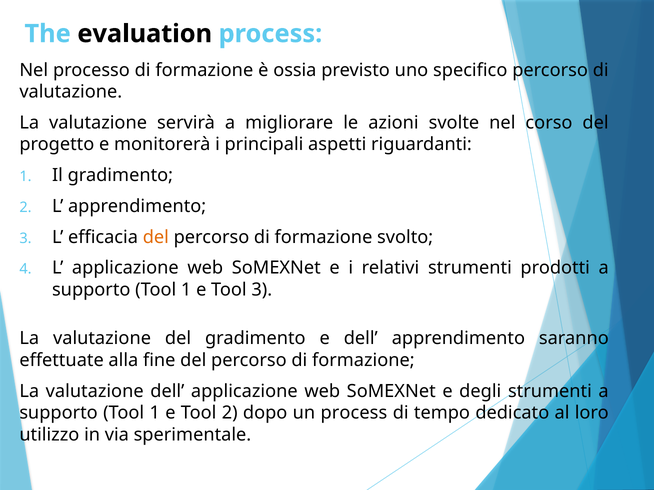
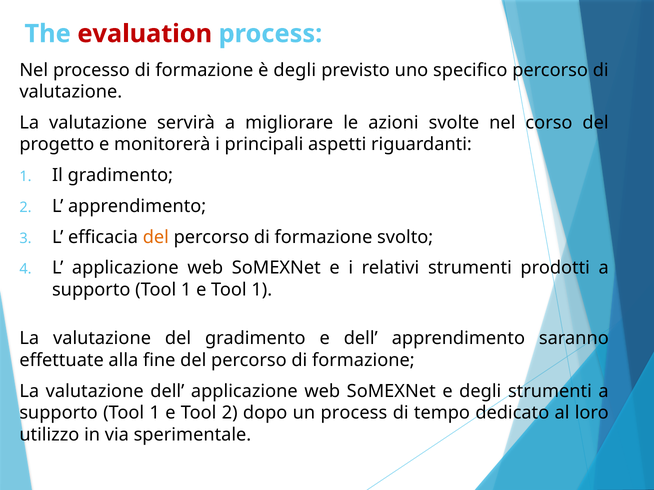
evaluation colour: black -> red (145, 34)
è ossia: ossia -> degli (295, 70)
e Tool 3: 3 -> 1 (262, 290)
